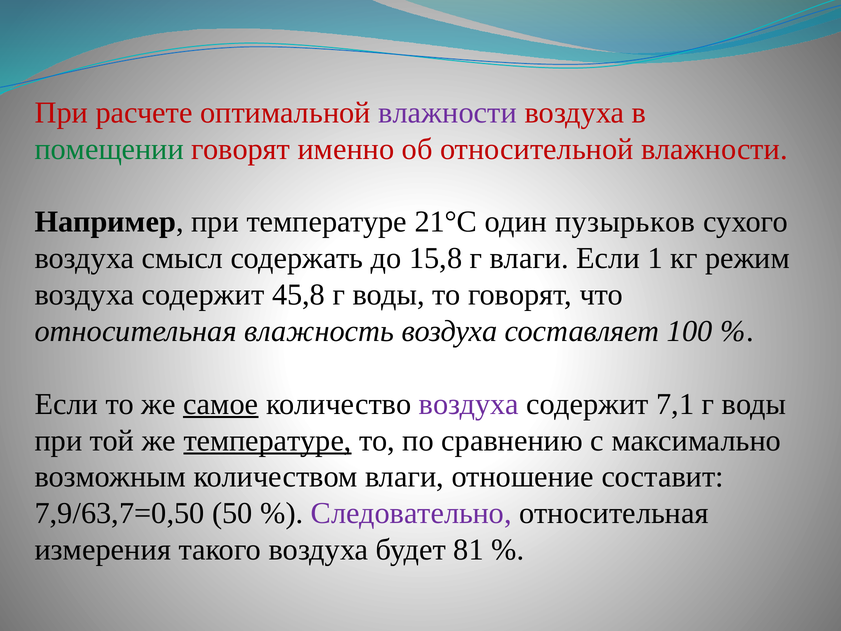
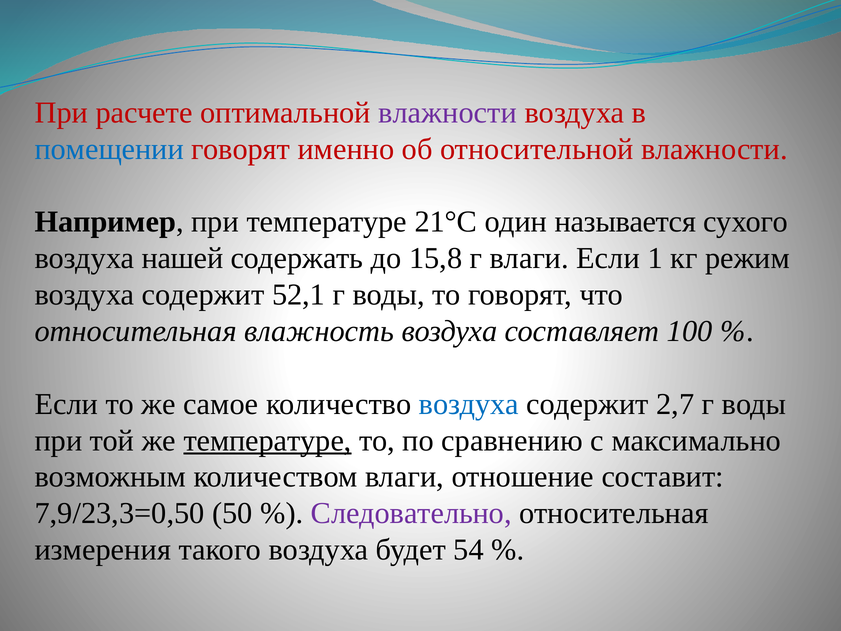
помещении colour: green -> blue (109, 149)
пузырьков: пузырьков -> называется (625, 222)
смысл: смысл -> нашей (183, 258)
45,8: 45,8 -> 52,1 (299, 295)
самое underline: present -> none (221, 404)
воздуха colour: purple -> blue (469, 404)
7,1: 7,1 -> 2,7 (675, 404)
7,9/63,7=0,50: 7,9/63,7=0,50 -> 7,9/23,3=0,50 (120, 513)
81: 81 -> 54 (469, 550)
